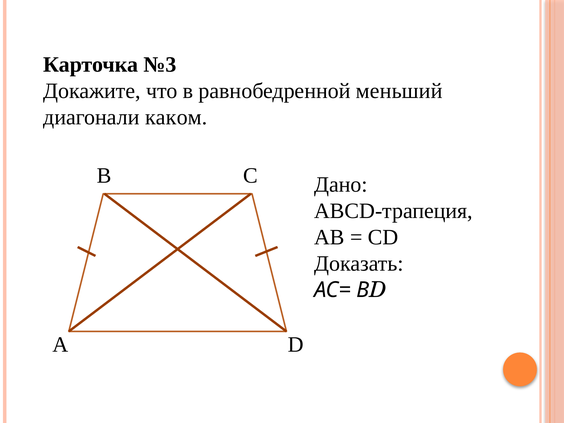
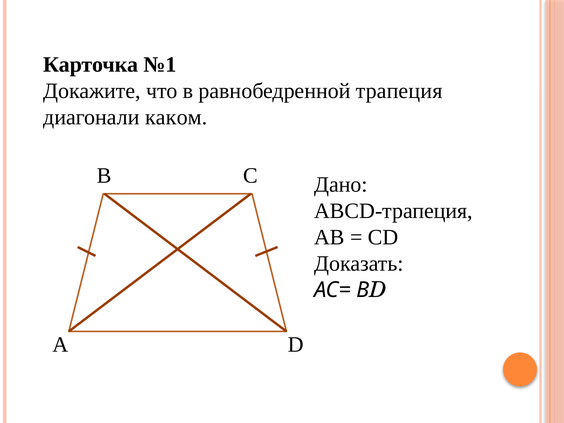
№3: №3 -> №1 (160, 65)
меньший: меньший -> трапеция (399, 91)
